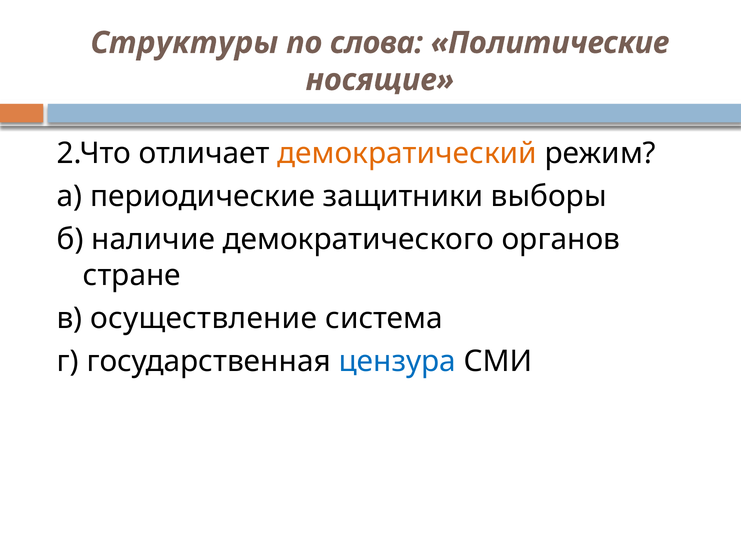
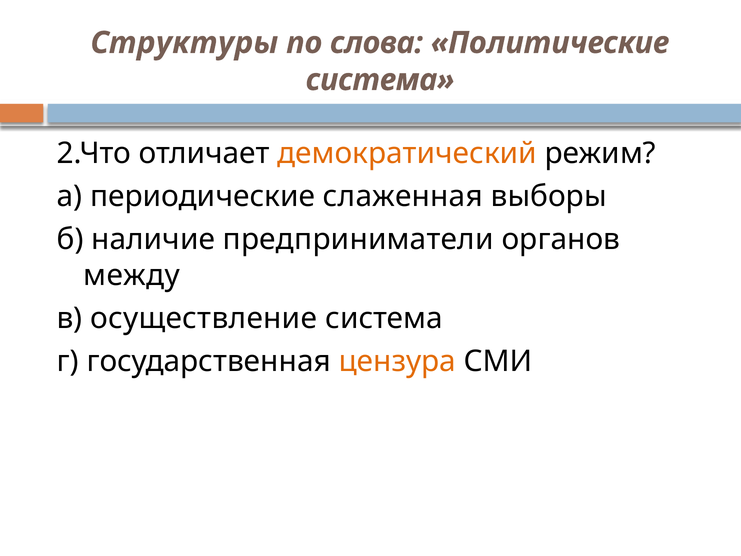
носящие: носящие -> система (380, 80)
защитники: защитники -> слаженная (403, 196)
демократического: демократического -> предприниматели (358, 239)
стране: стране -> между (132, 275)
цензура colour: blue -> orange (397, 361)
